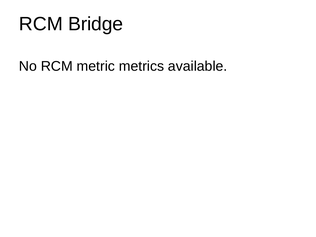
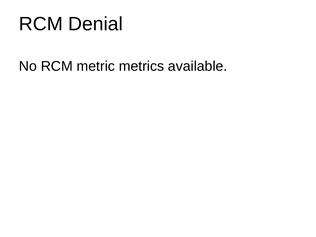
Bridge: Bridge -> Denial (96, 24)
